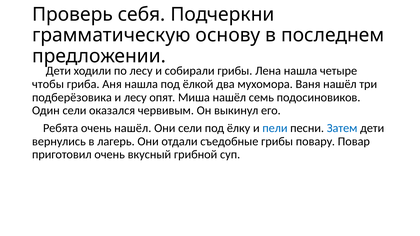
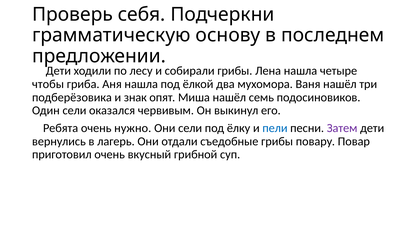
и лесу: лесу -> знак (135, 97)
очень нашёл: нашёл -> нужно (133, 128)
Затем colour: blue -> purple (342, 128)
